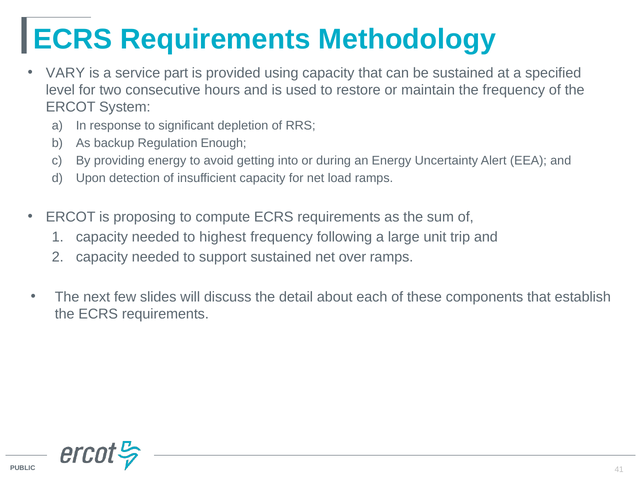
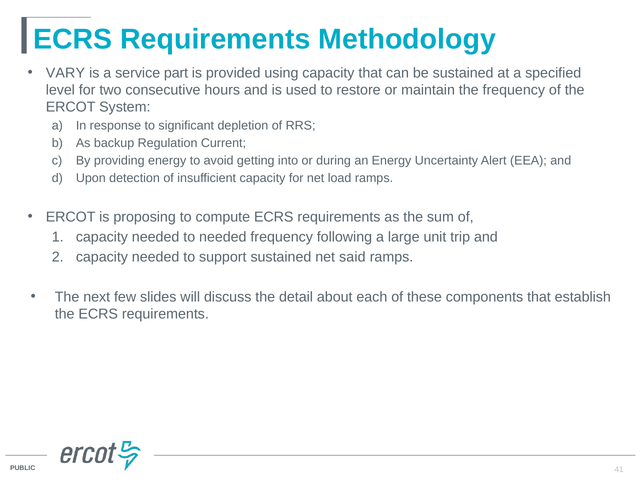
Enough: Enough -> Current (223, 143)
to highest: highest -> needed (223, 237)
over: over -> said (352, 257)
